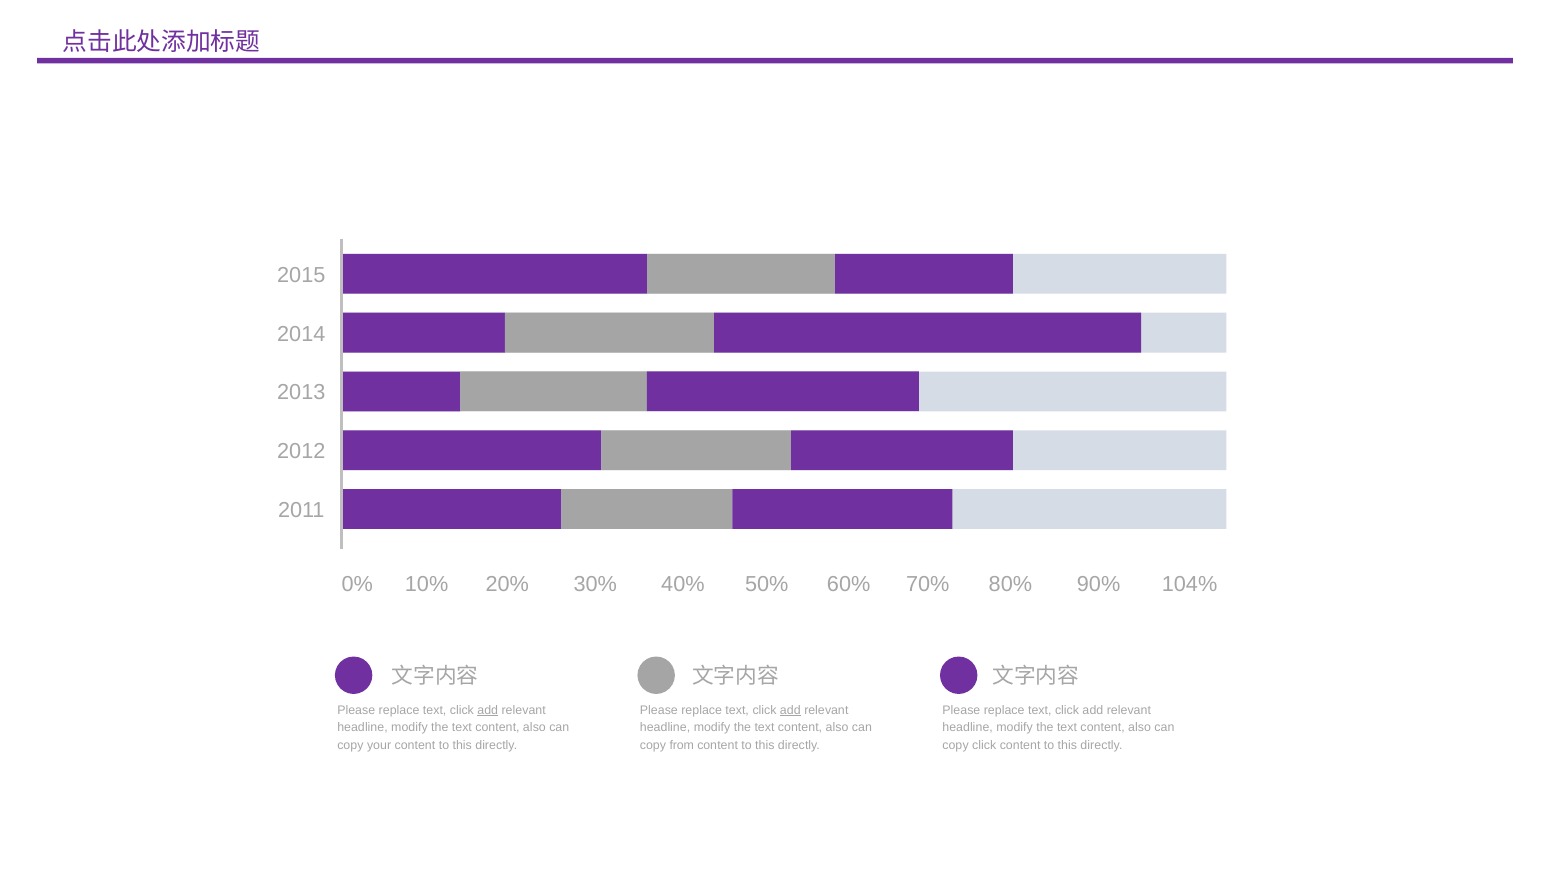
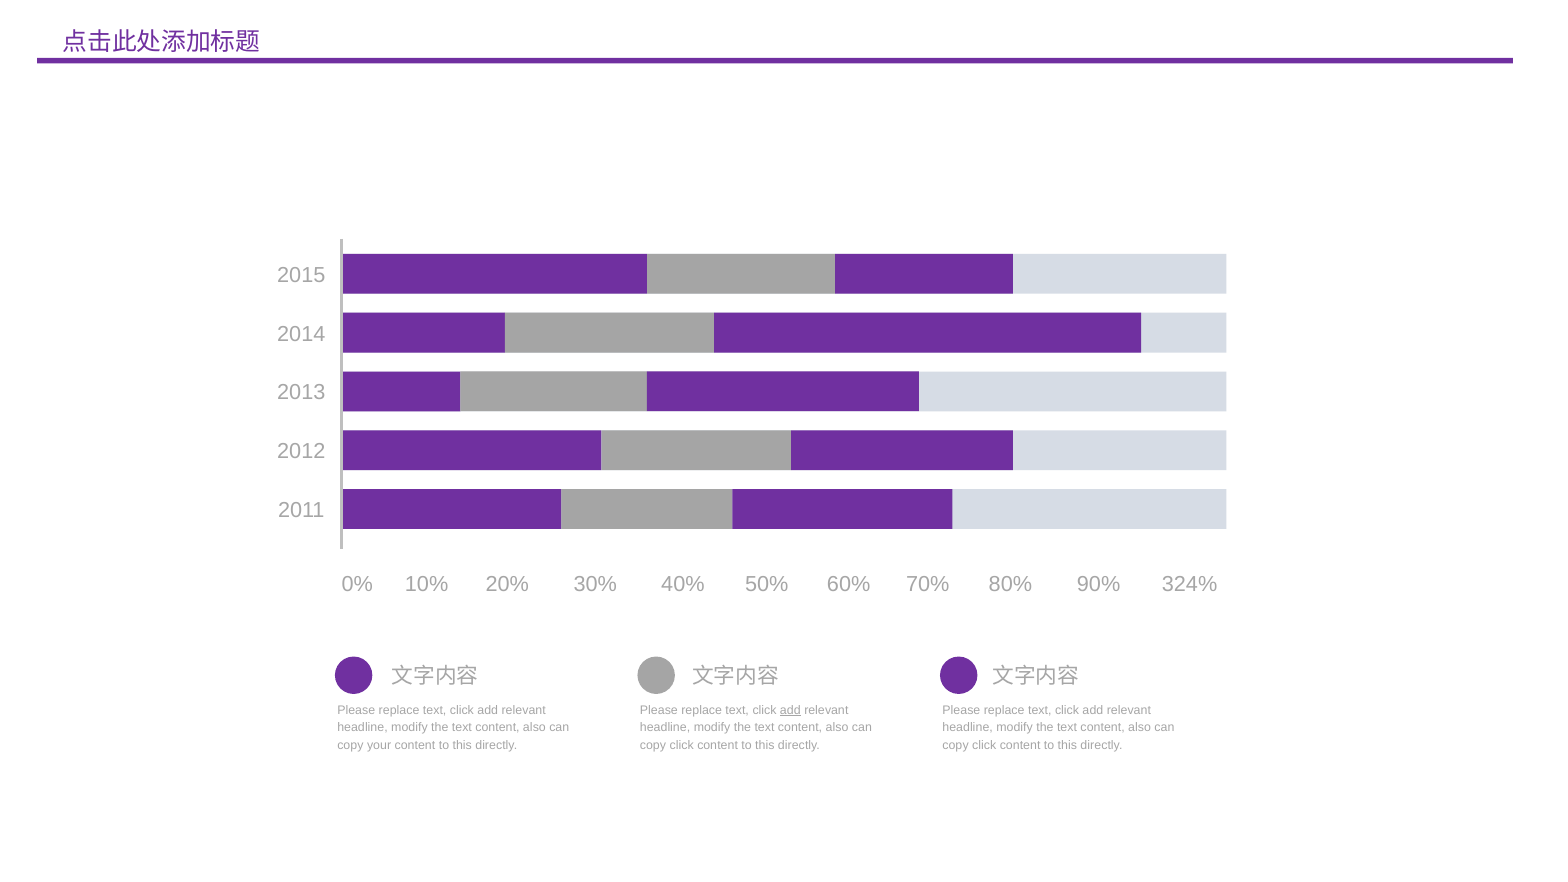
104%: 104% -> 324% (1190, 585)
add underline: present -> none (488, 710)
from: from -> click (682, 746)
